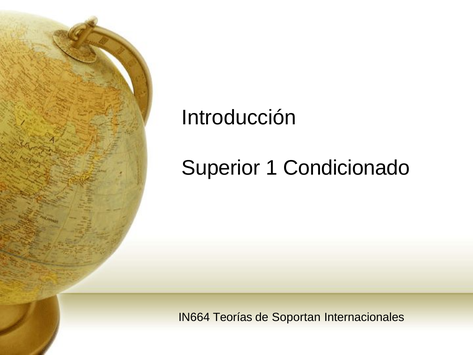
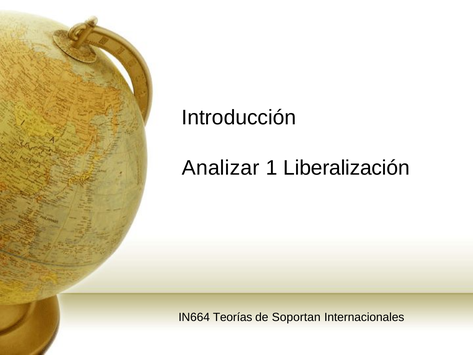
Superior: Superior -> Analizar (221, 168)
Condicionado: Condicionado -> Liberalización (347, 168)
